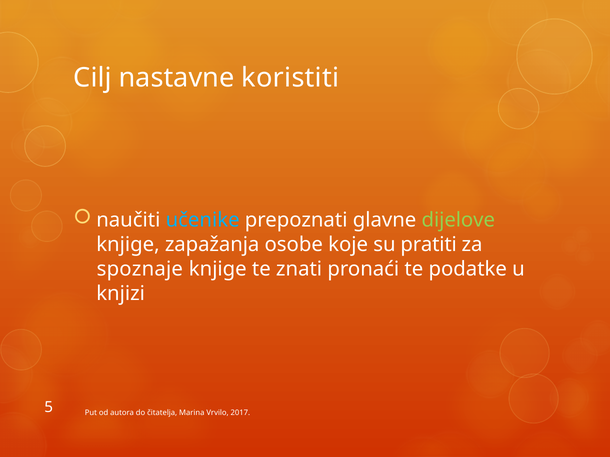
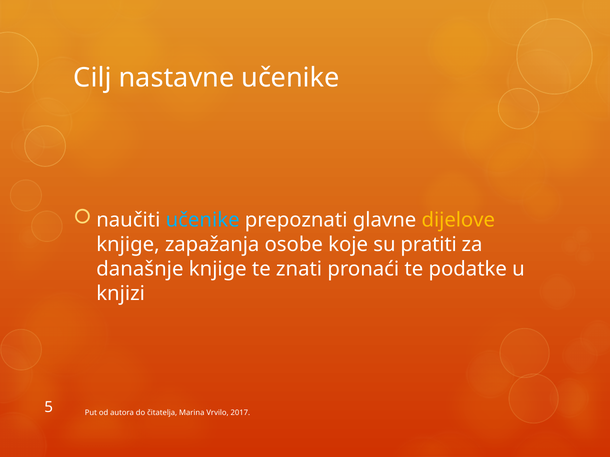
nastavne koristiti: koristiti -> učenike (290, 78)
dijelove colour: light green -> yellow (458, 221)
spoznaje: spoznaje -> današnje (140, 269)
